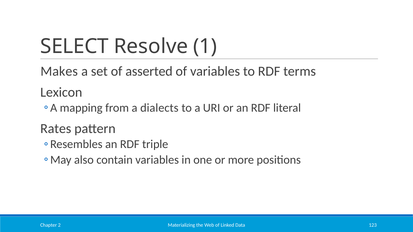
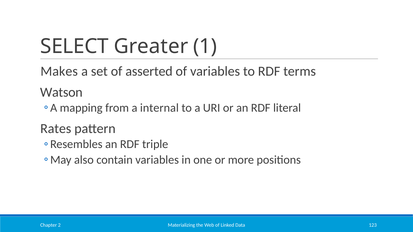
Resolve: Resolve -> Greater (151, 46)
Lexicon: Lexicon -> Watson (61, 92)
dialects: dialects -> internal (159, 108)
